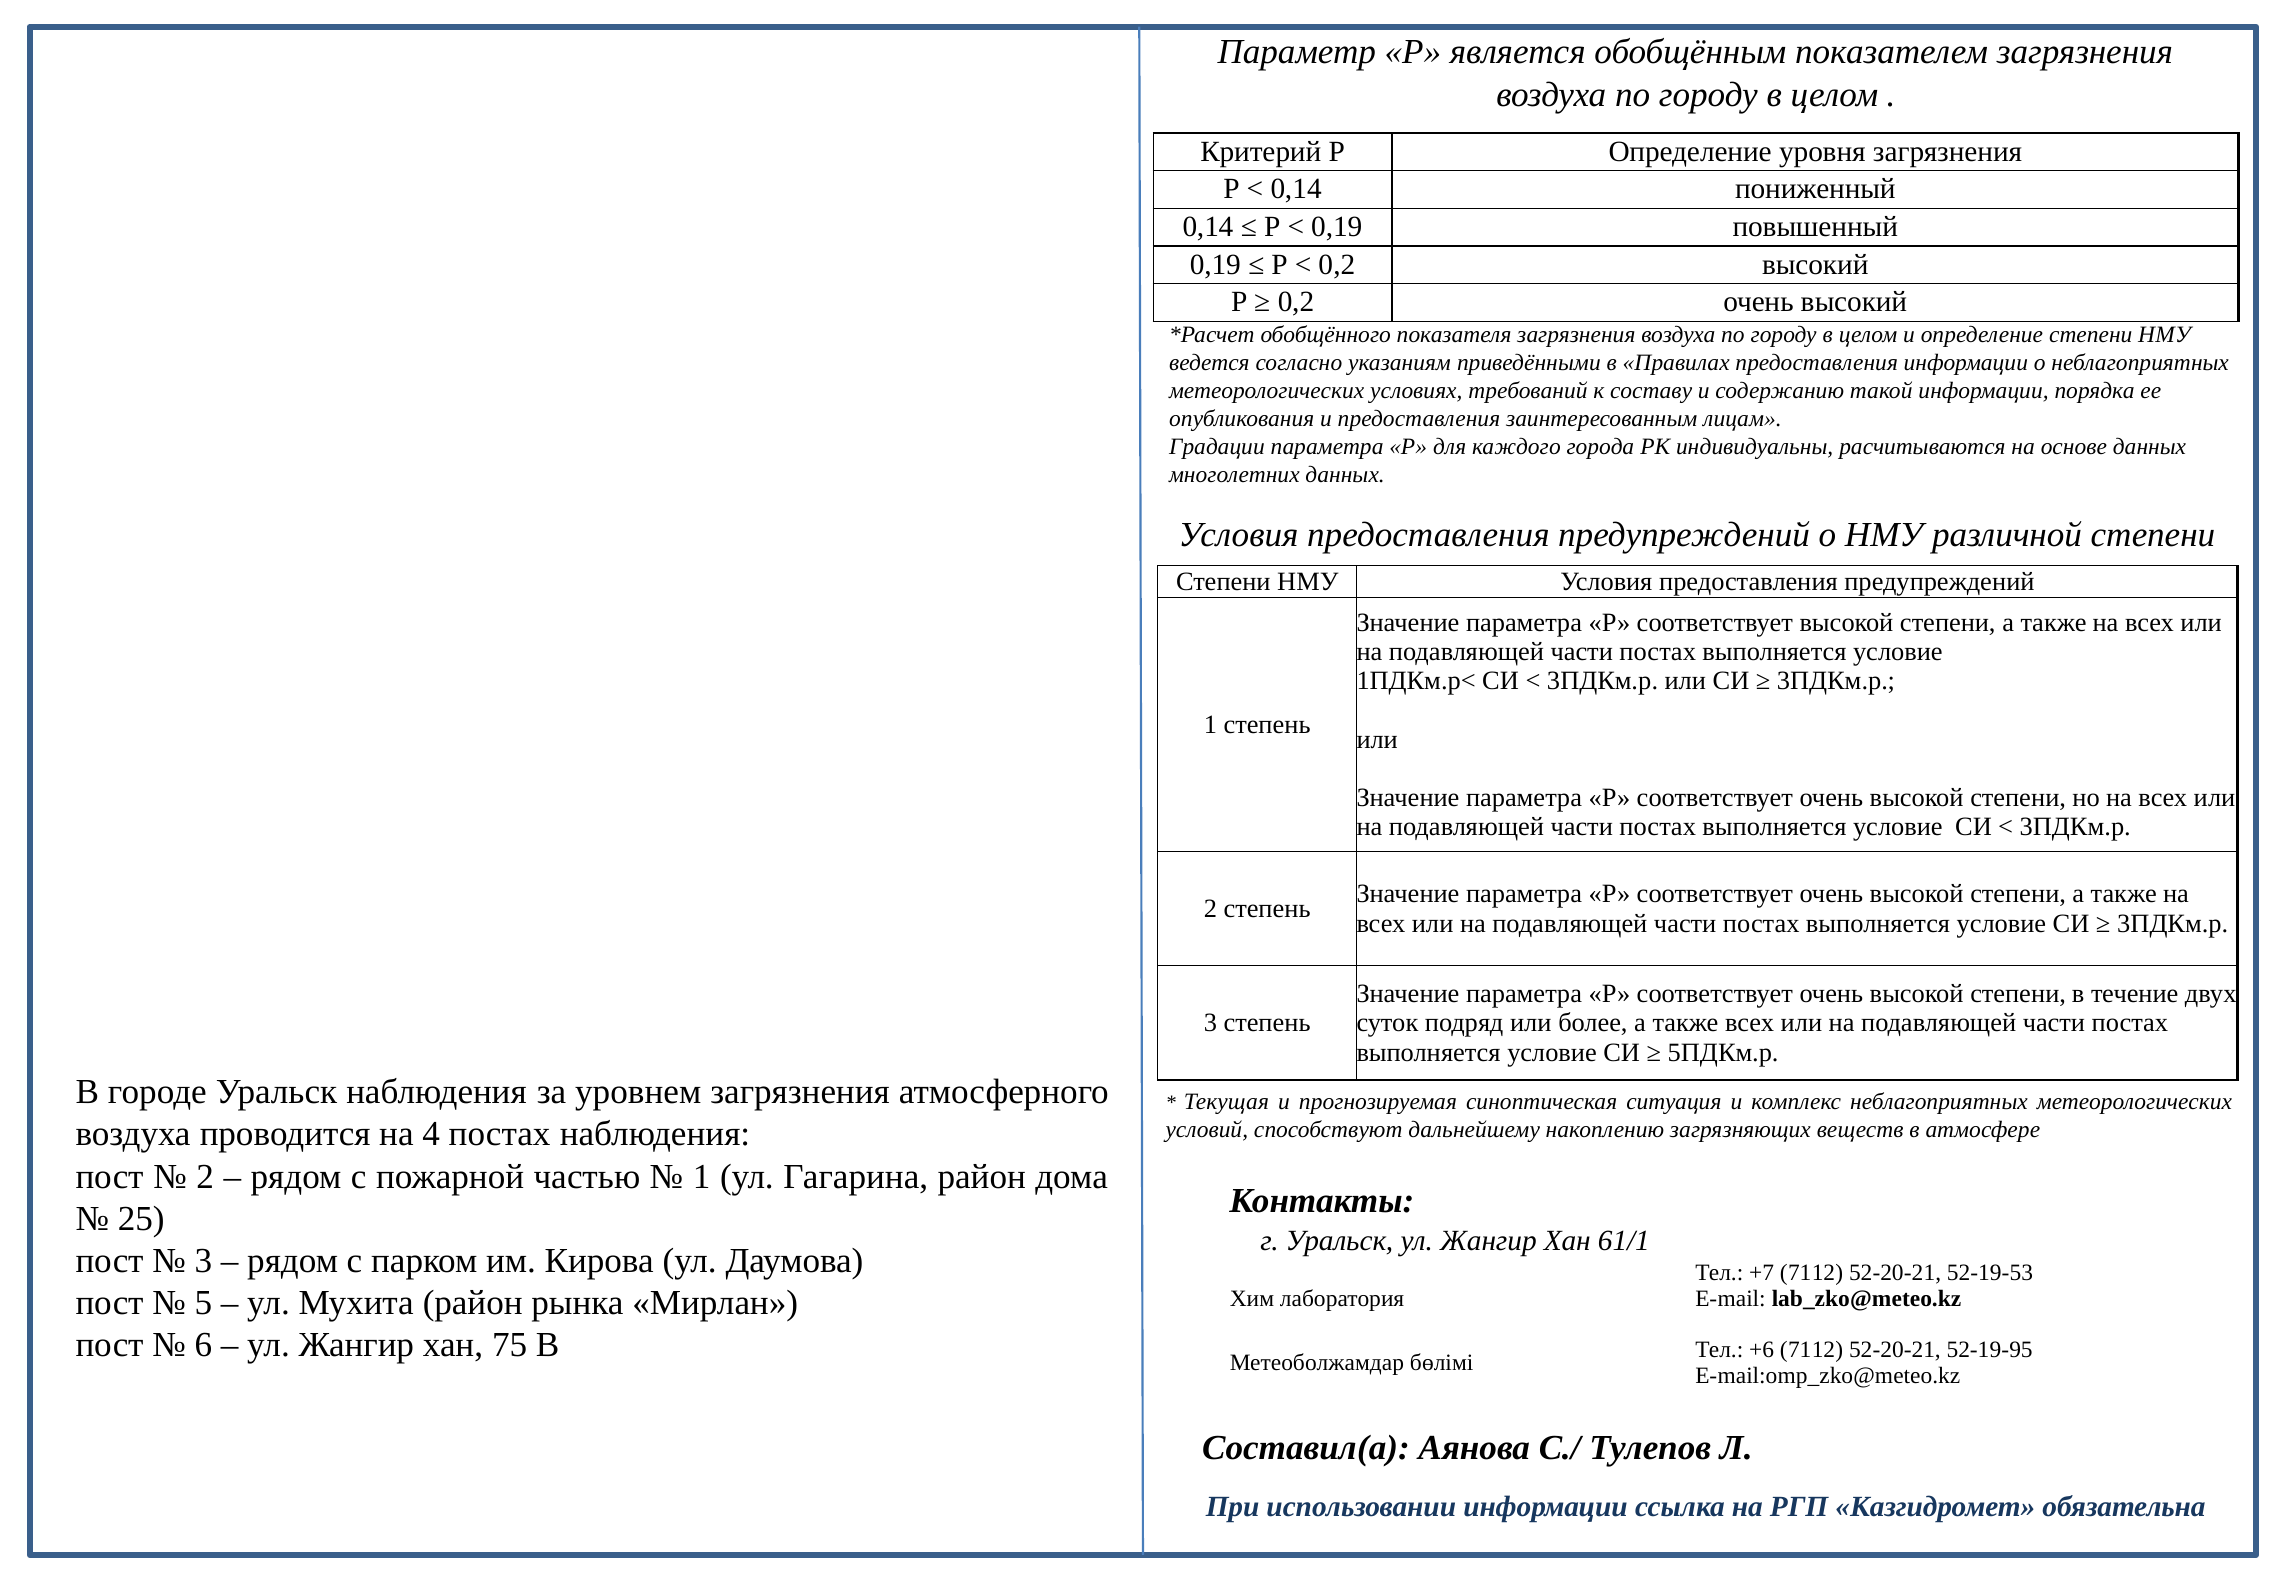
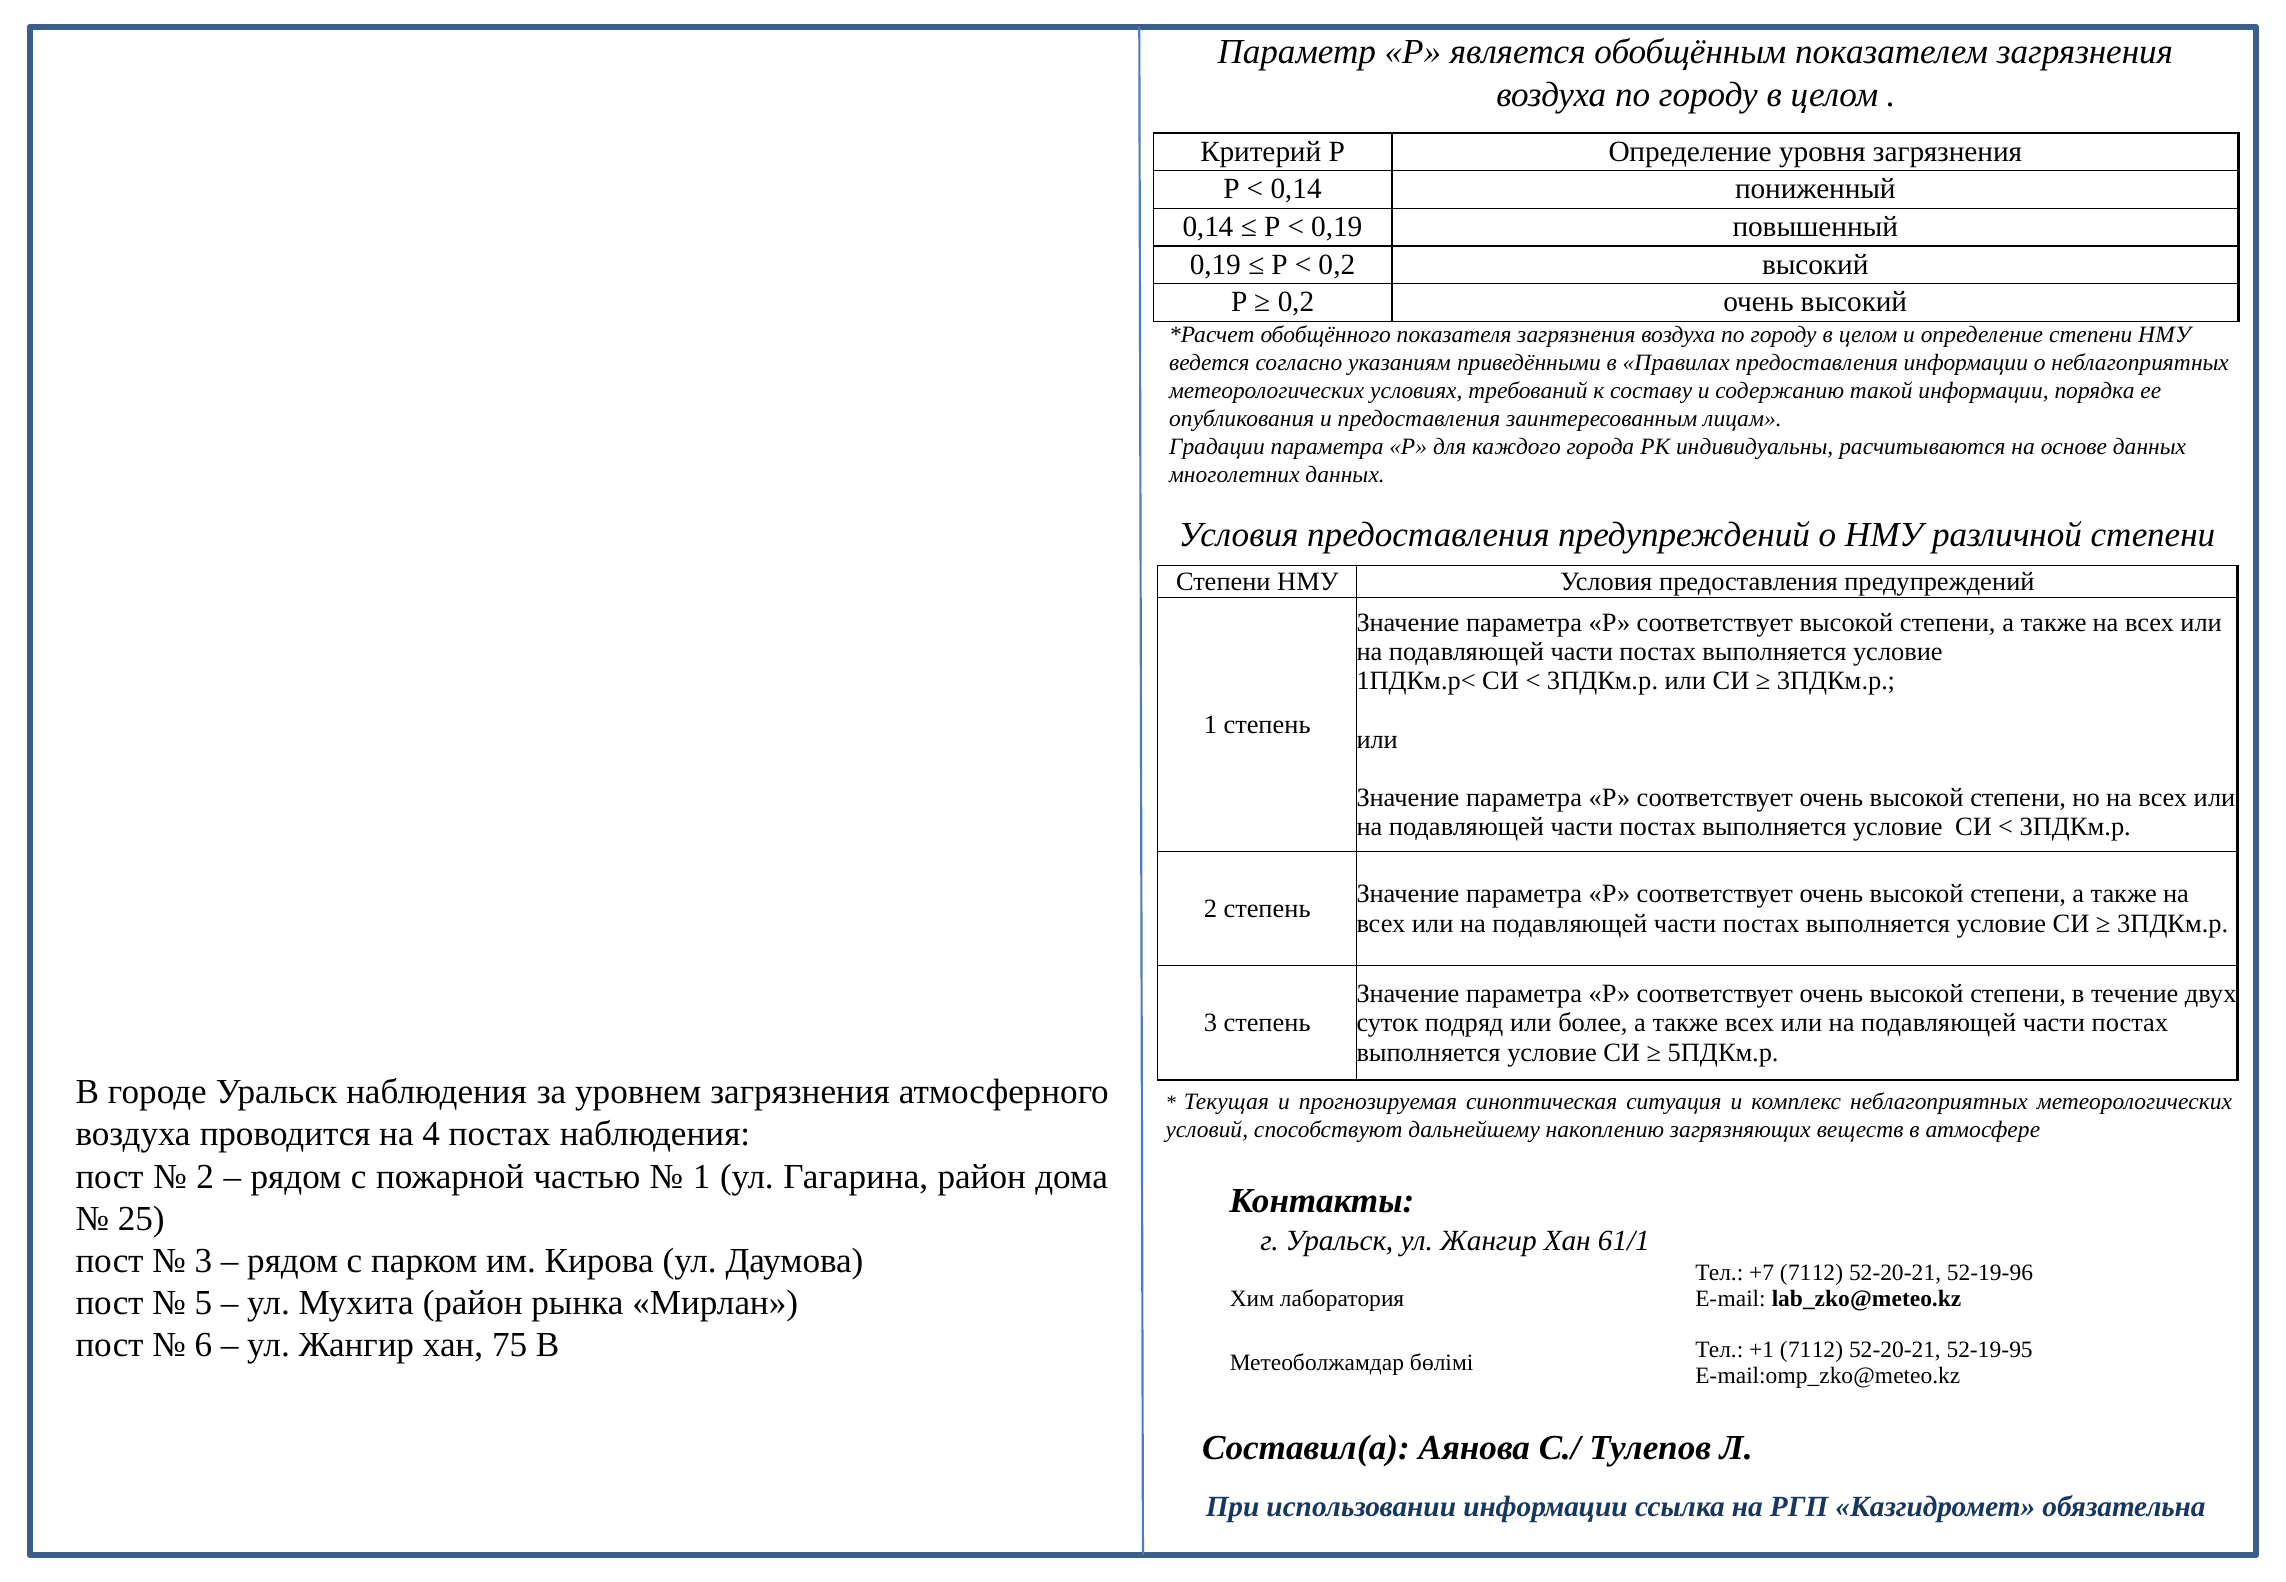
52-19-53: 52-19-53 -> 52-19-96 (1990, 1273)
+6: +6 -> +1 (1762, 1350)
